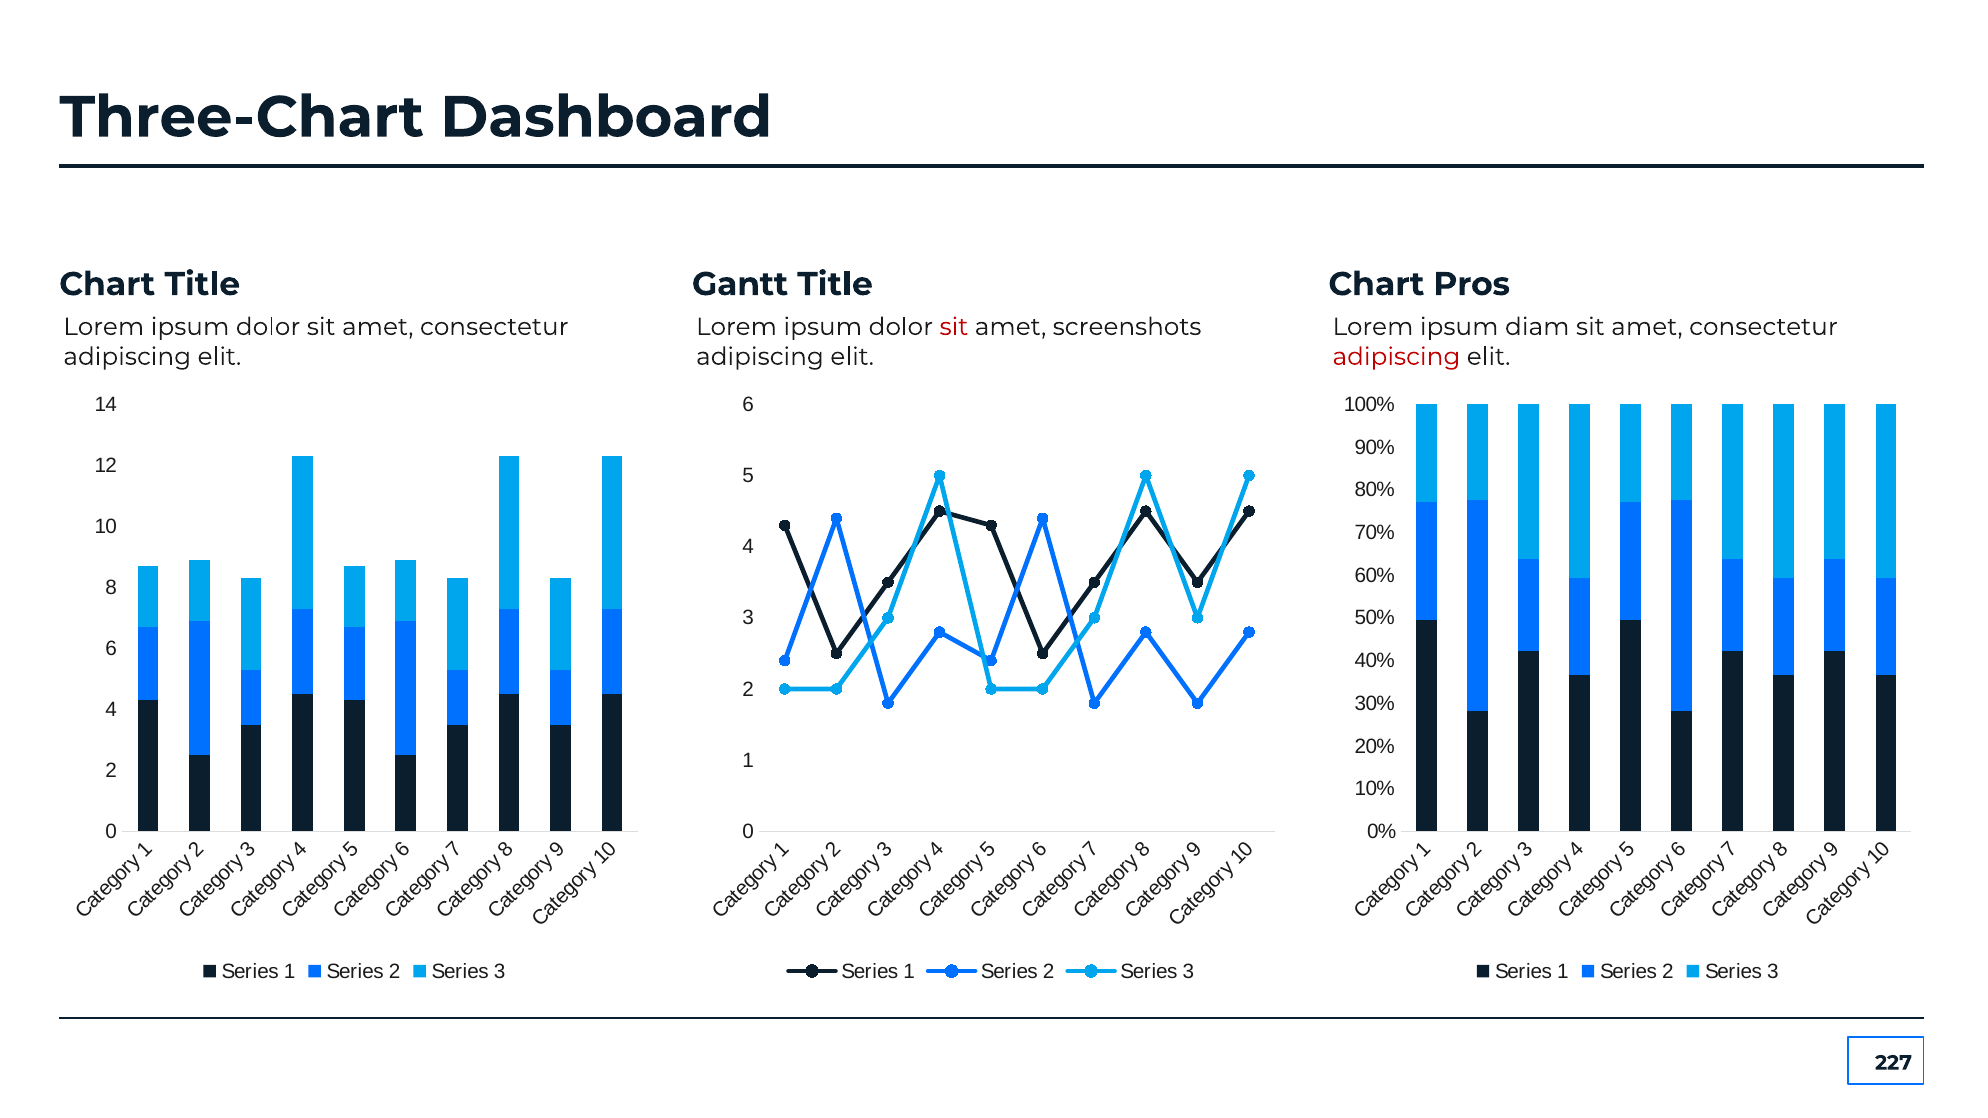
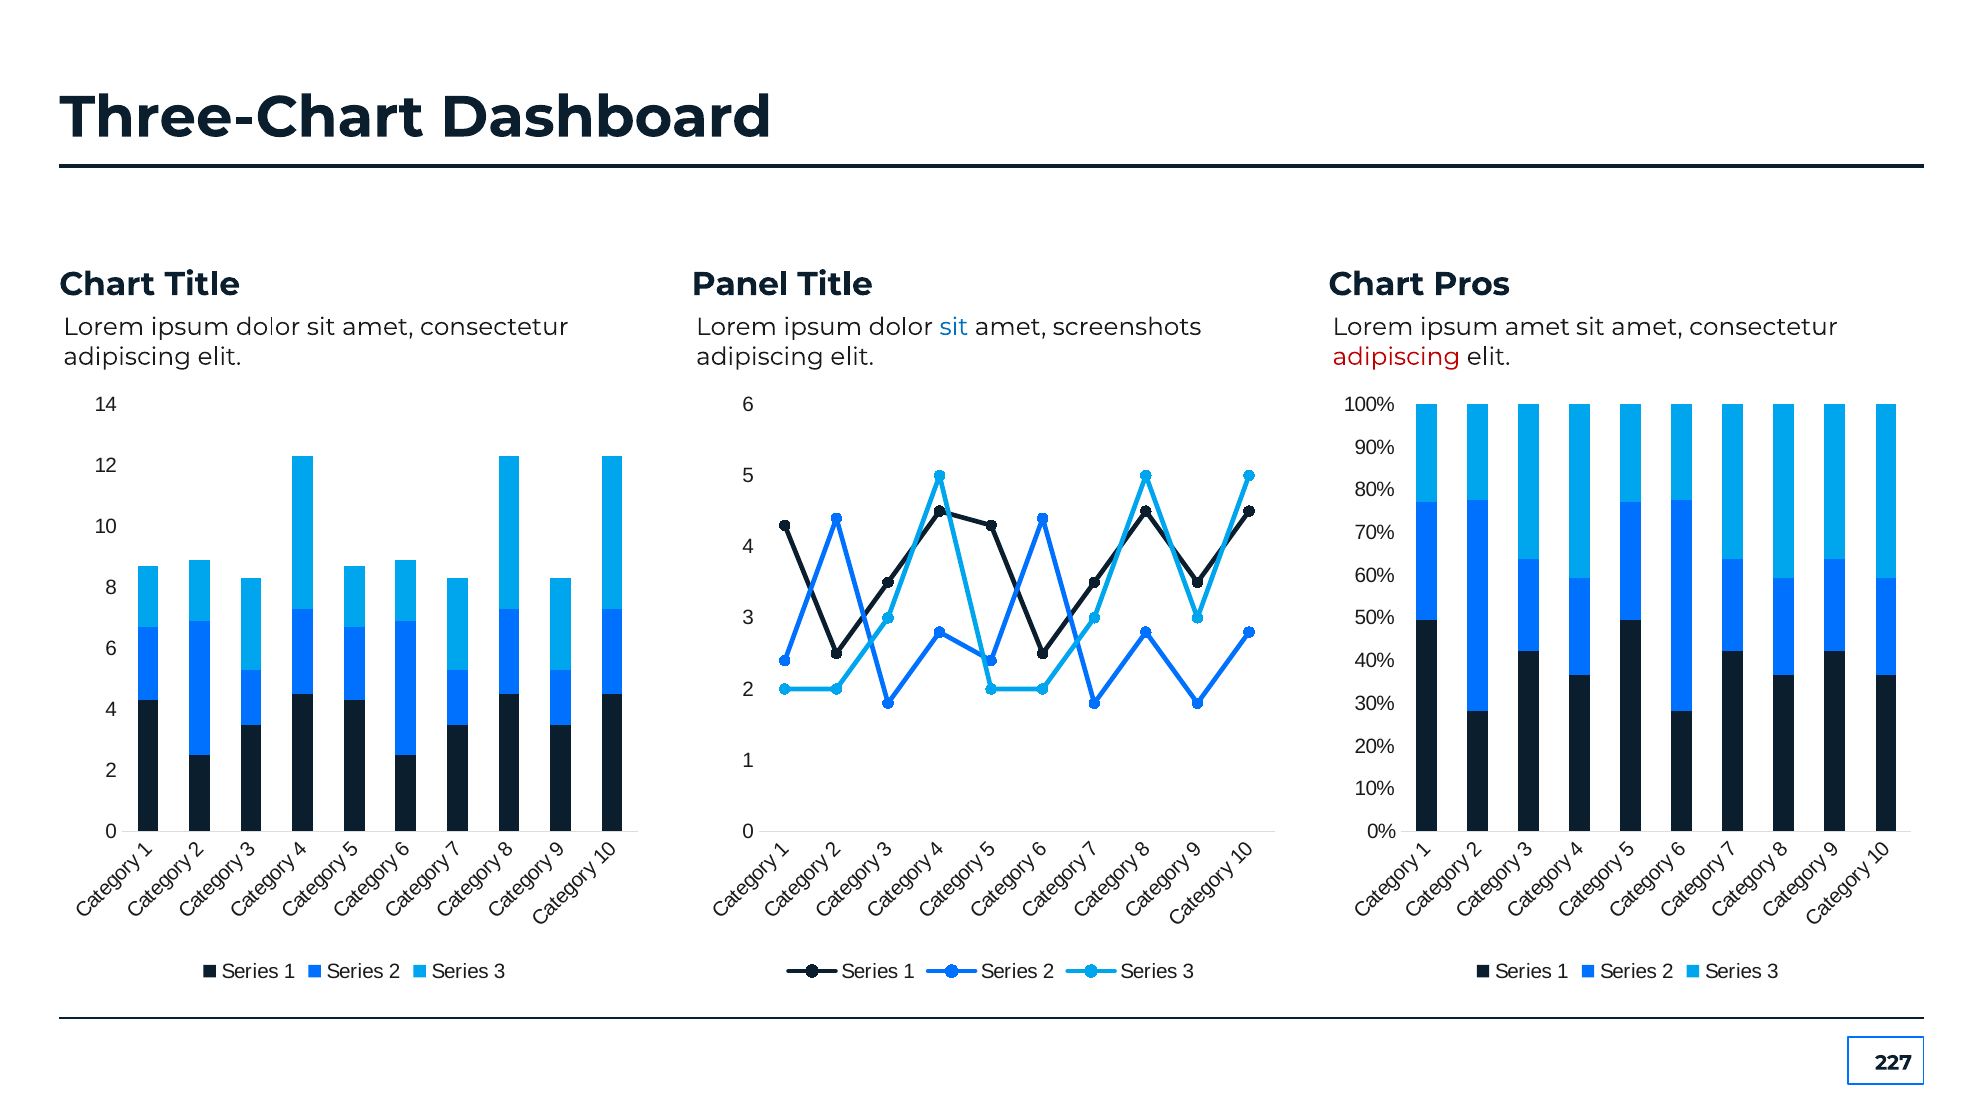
Gantt: Gantt -> Panel (740, 284)
sit colour: red -> blue (954, 327)
ipsum diam: diam -> amet (1537, 327)
